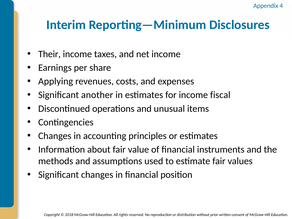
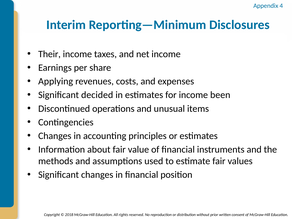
another: another -> decided (97, 95)
fiscal: fiscal -> been (220, 95)
